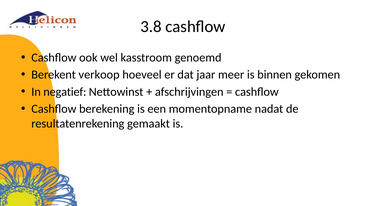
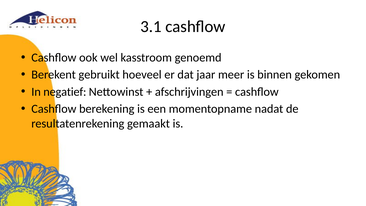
3.8: 3.8 -> 3.1 (151, 27)
verkoop: verkoop -> gebruikt (99, 75)
